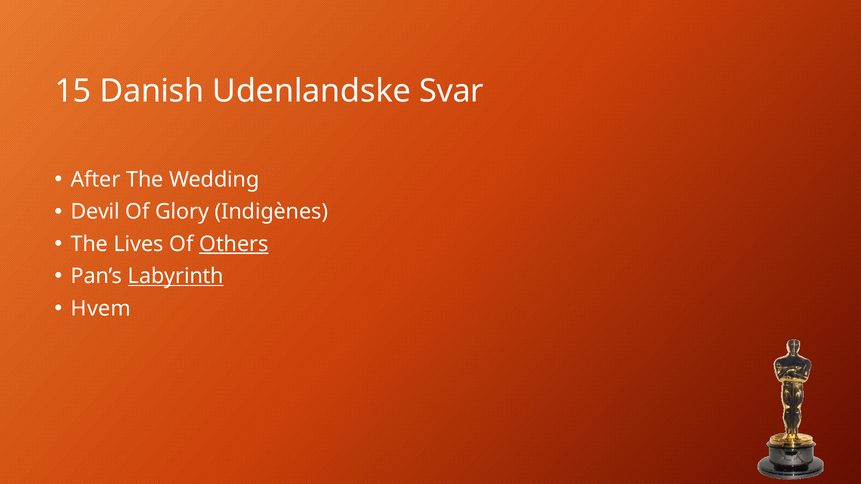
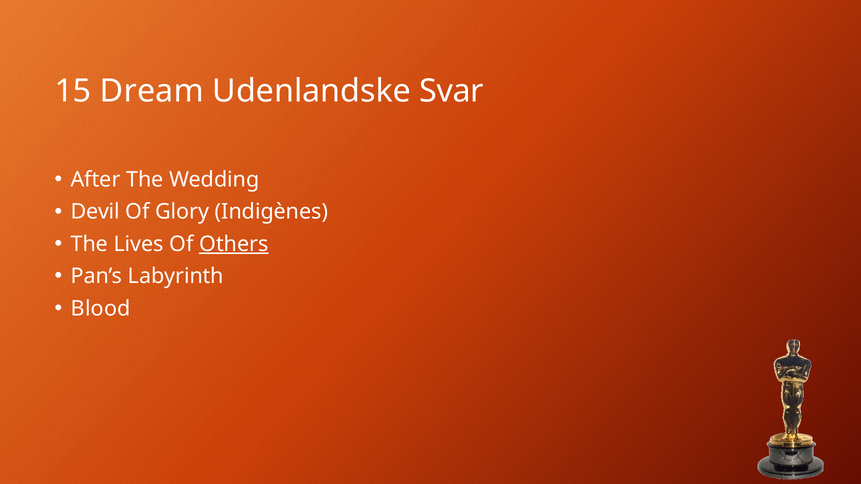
Danish: Danish -> Dream (152, 91)
Labyrinth underline: present -> none (176, 276)
Hvem: Hvem -> Blood (101, 309)
